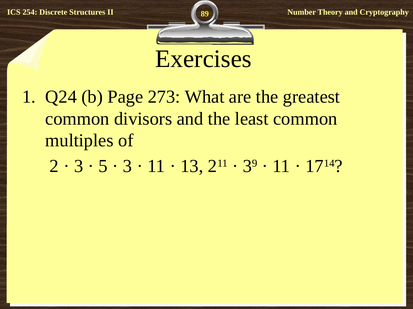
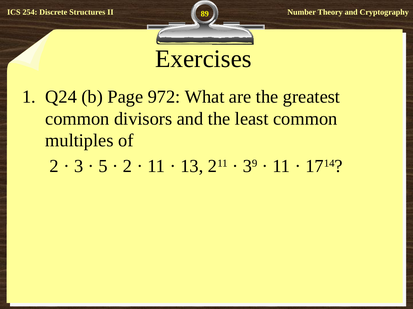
273: 273 -> 972 (164, 97)
3: 3 -> 2 (128, 167)
